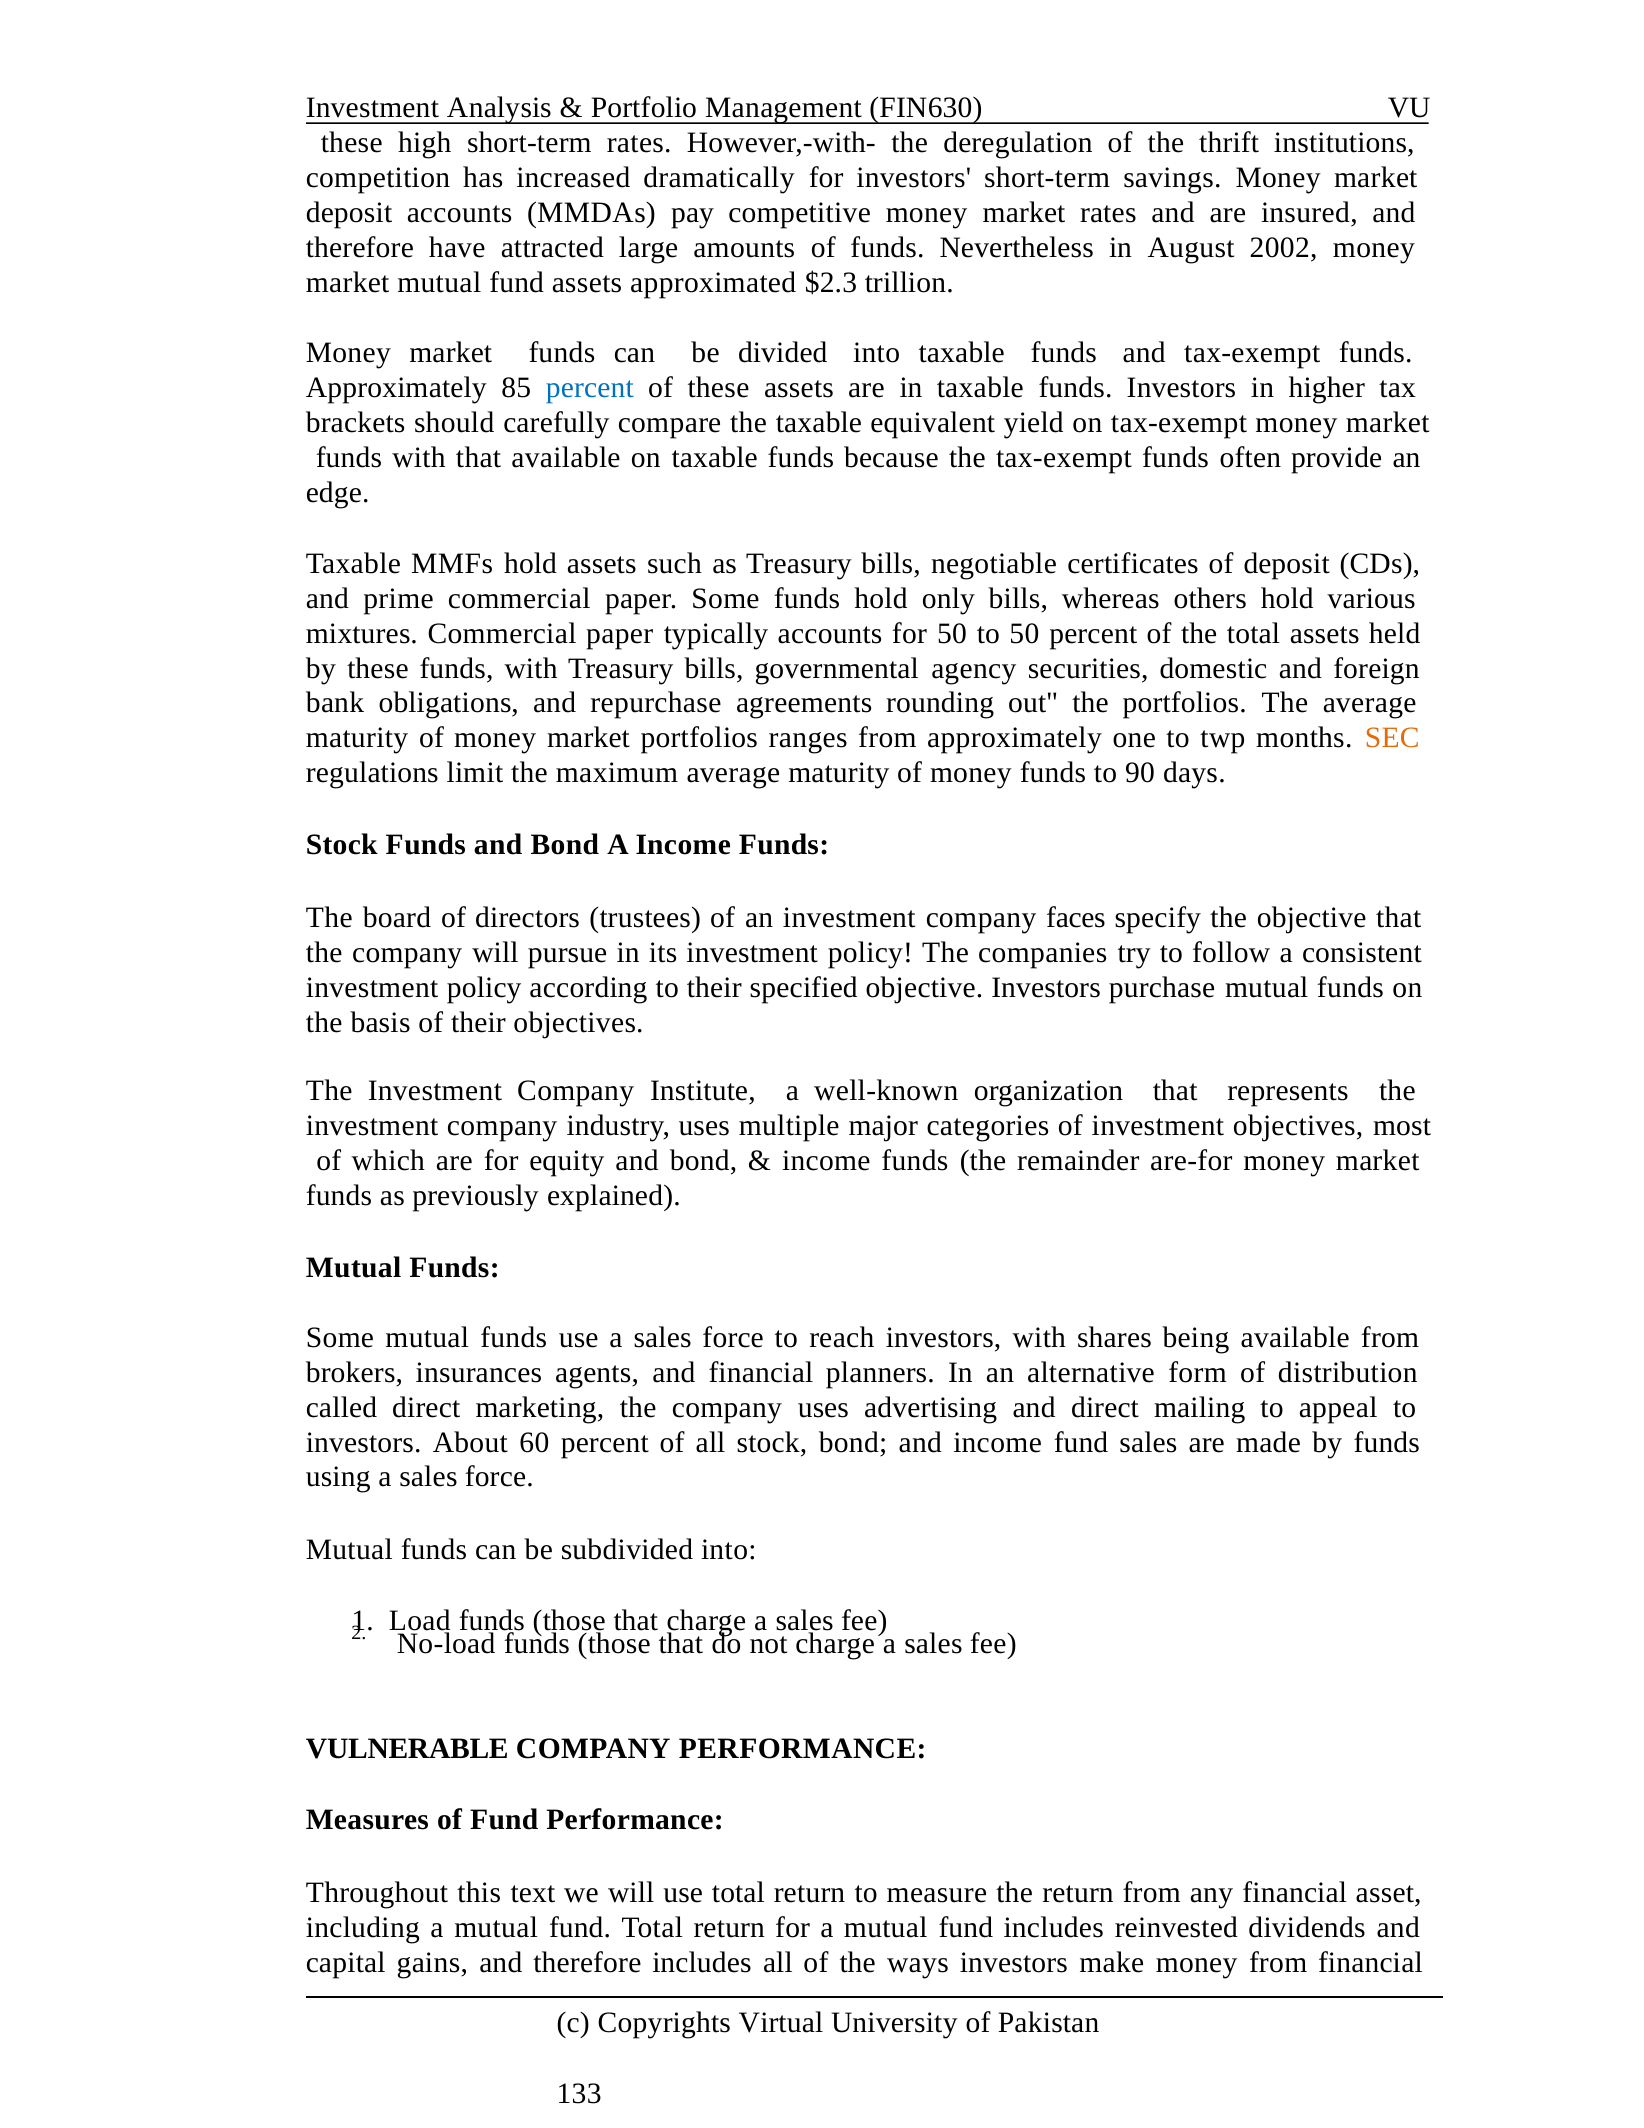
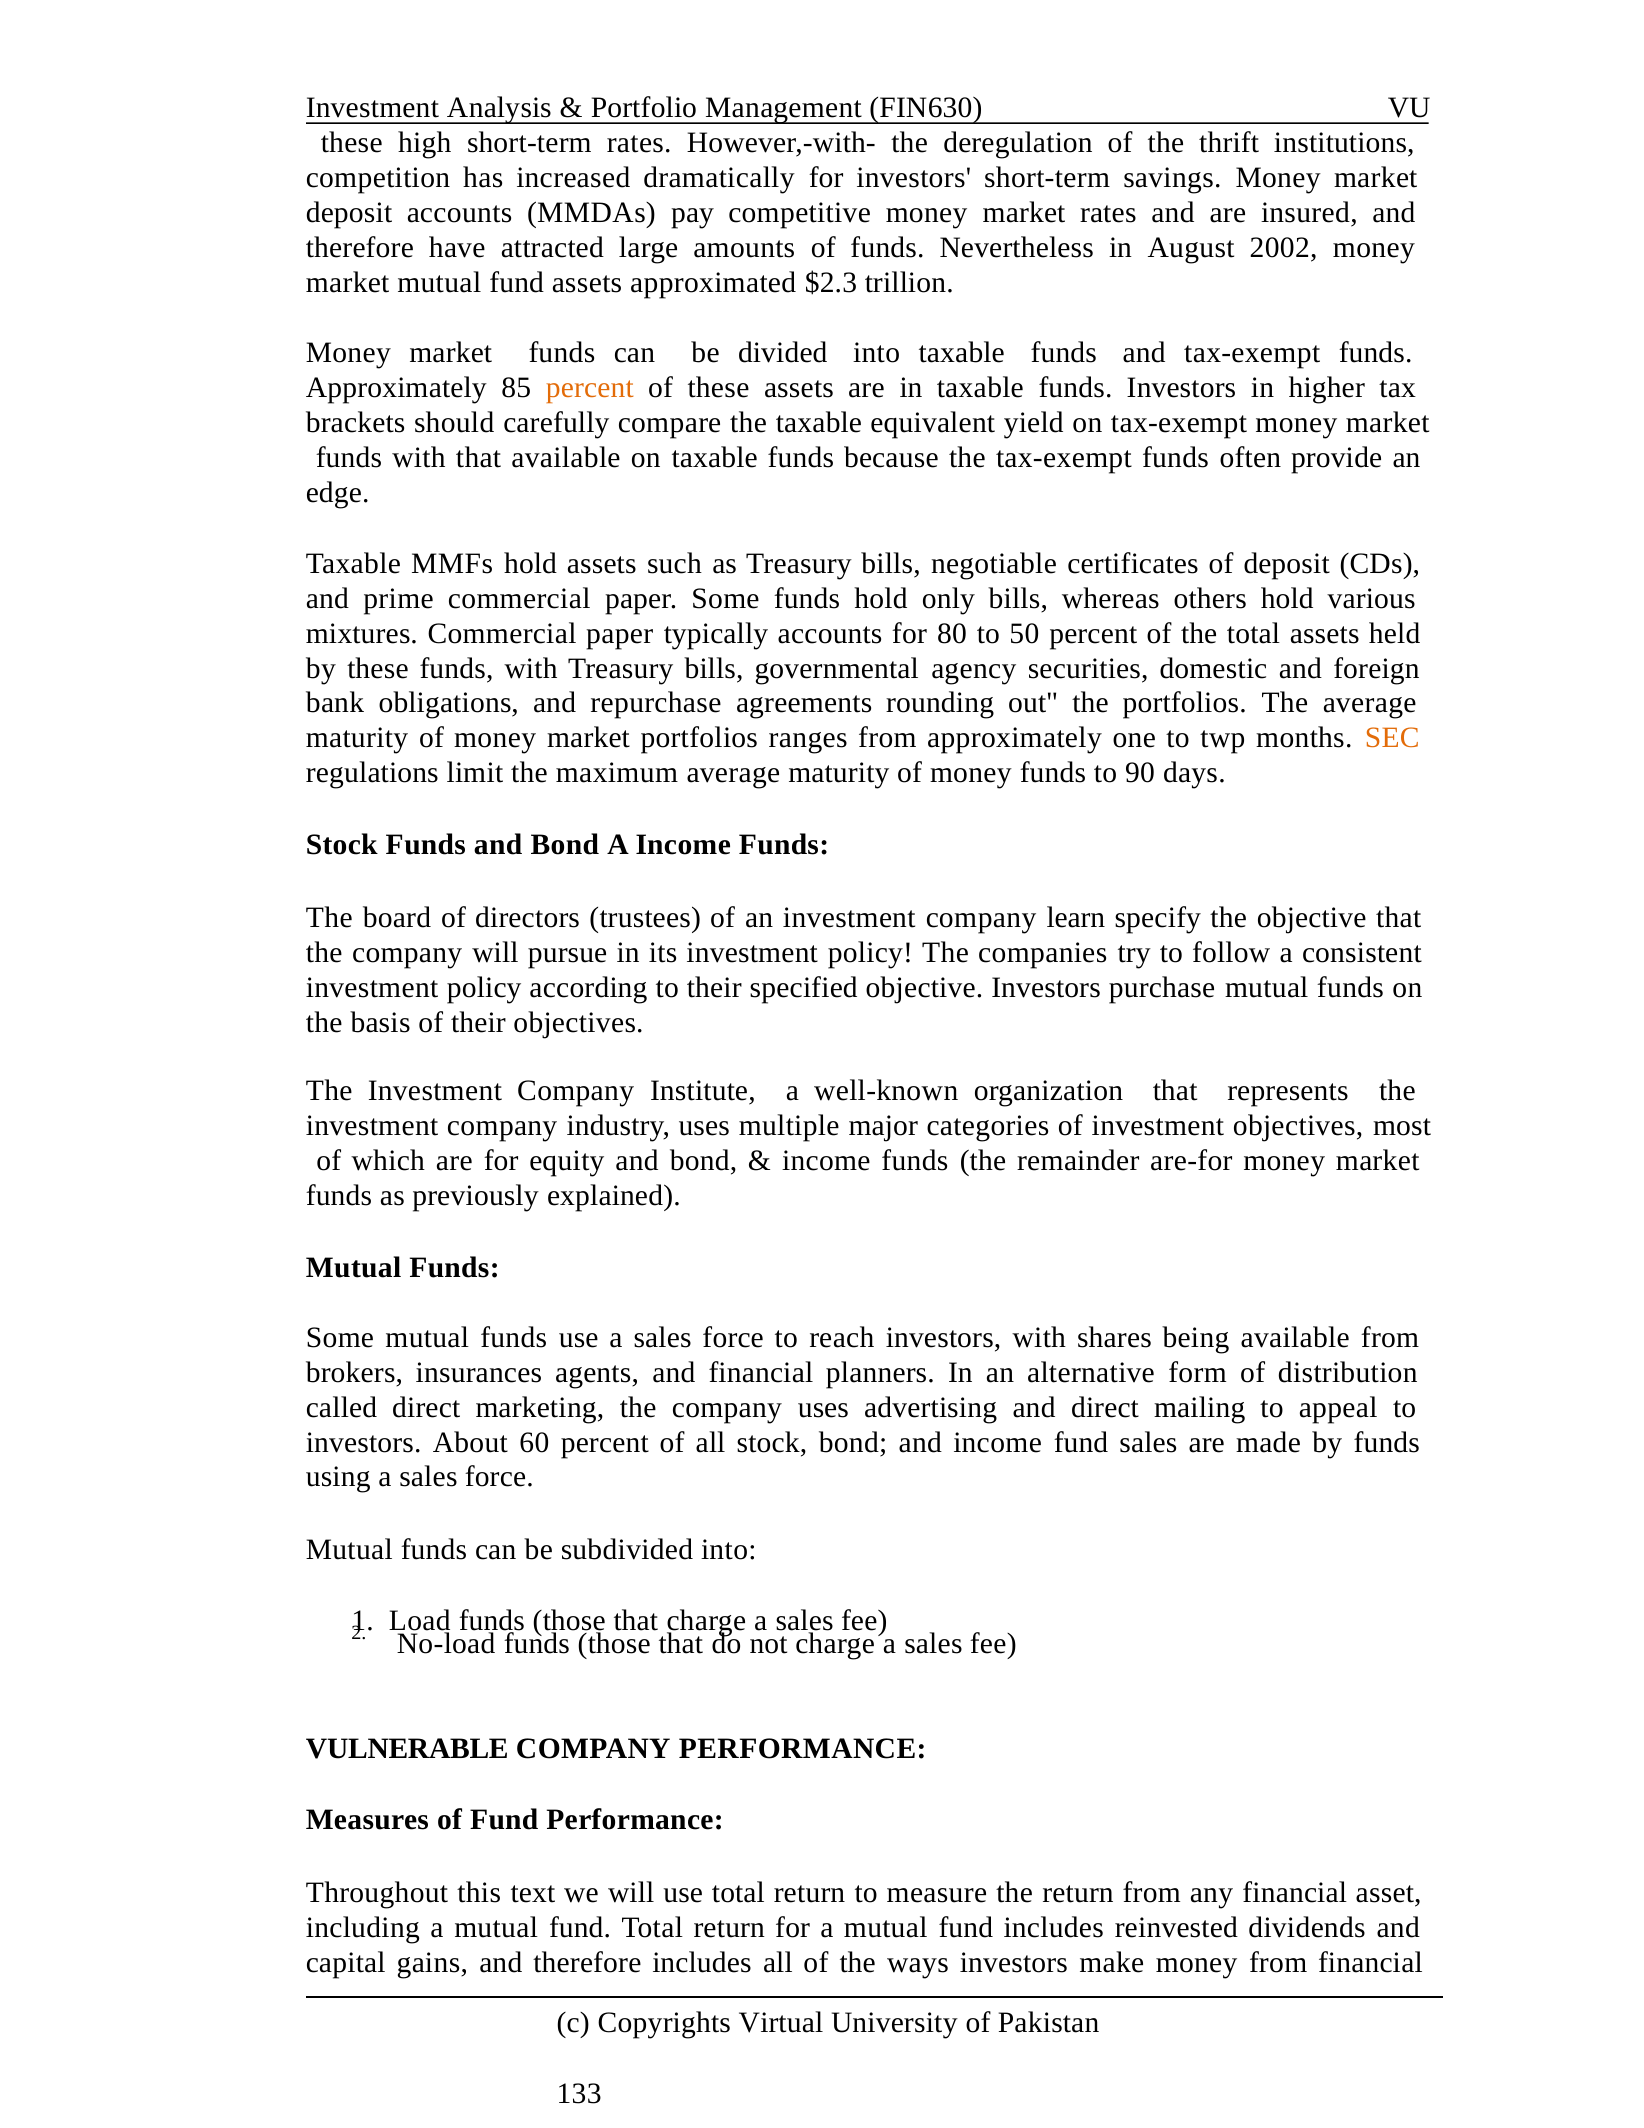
percent colour: blue -> orange (590, 388)
for 50: 50 -> 80 (952, 633)
faces: faces -> learn (1076, 917)
